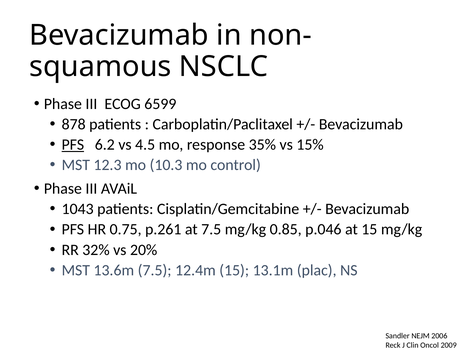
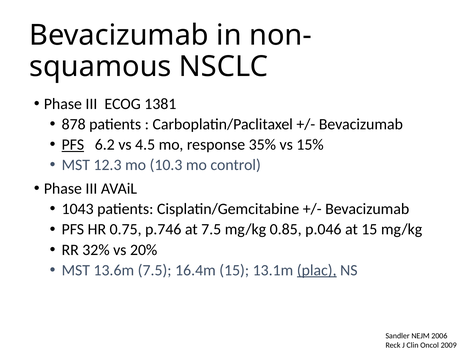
6599: 6599 -> 1381 (160, 104)
p.261: p.261 -> p.746 (163, 229)
12.4m: 12.4m -> 16.4m (195, 270)
plac underline: none -> present (317, 270)
